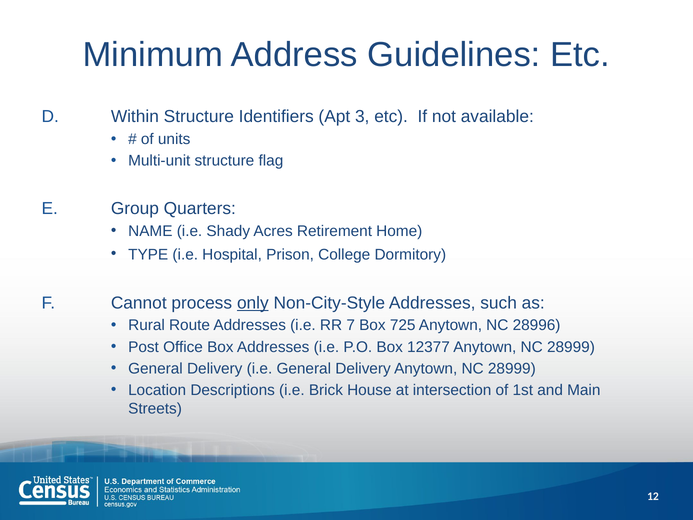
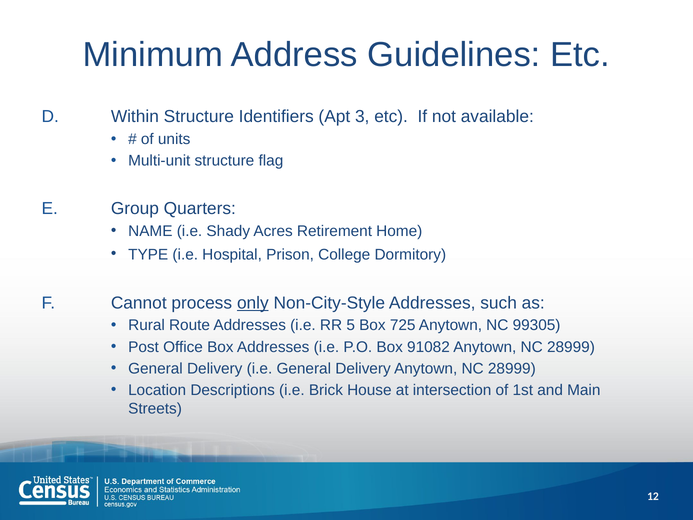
7: 7 -> 5 (351, 325)
28996: 28996 -> 99305 (537, 325)
12377: 12377 -> 91082 (428, 347)
